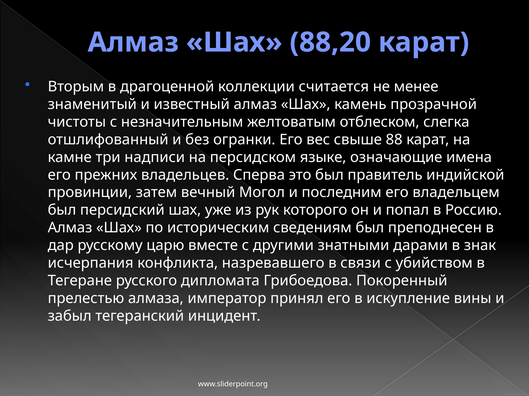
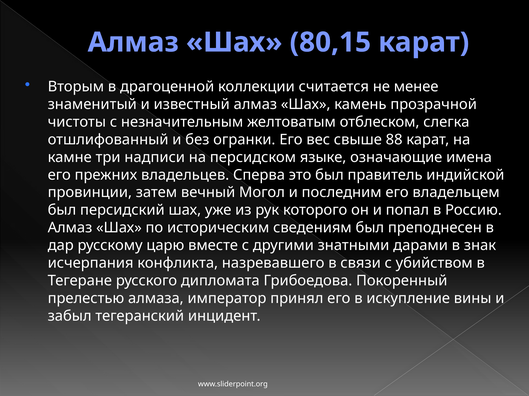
88,20: 88,20 -> 80,15 (330, 42)
